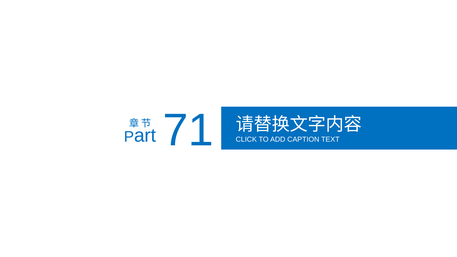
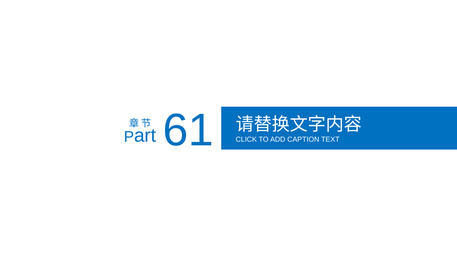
71: 71 -> 61 (188, 130)
